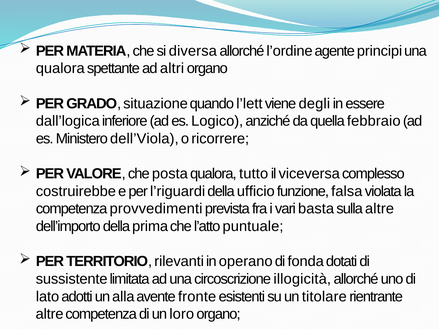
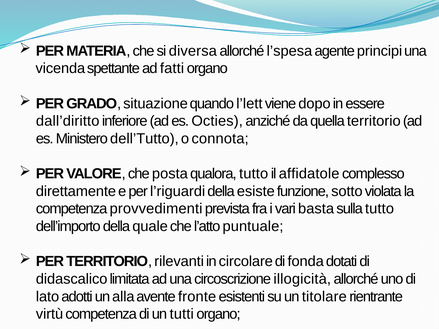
l’ordine: l’ordine -> l’spesa (289, 51)
qualora: qualora -> vicenda (60, 68)
altri: altri -> fatti (172, 68)
degli: degli -> dopo (314, 104)
dall’logica: dall’logica -> dall’diritto (68, 121)
Logico: Logico -> Octies (217, 121)
quella febbraio: febbraio -> territorio (374, 121)
dell’Viola: dell’Viola -> dell’Tutto (144, 139)
ricorrere: ricorrere -> connota (220, 139)
viceversa: viceversa -> affidatole (309, 174)
costruirebbe: costruirebbe -> direttamente (76, 191)
ufficio: ufficio -> esiste (256, 191)
falsa: falsa -> sotto (347, 191)
sulla altre: altre -> tutto (380, 209)
prima: prima -> quale (150, 227)
operano: operano -> circolare (246, 262)
sussistente: sussistente -> didascalico (72, 279)
altre: altre -> virtù (50, 314)
loro: loro -> tutti (182, 314)
